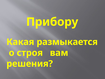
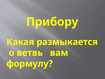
строя: строя -> ветвь (30, 53)
решения: решения -> формулу (30, 64)
